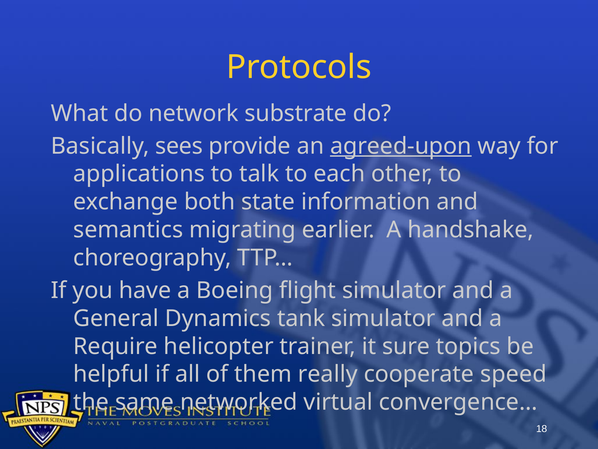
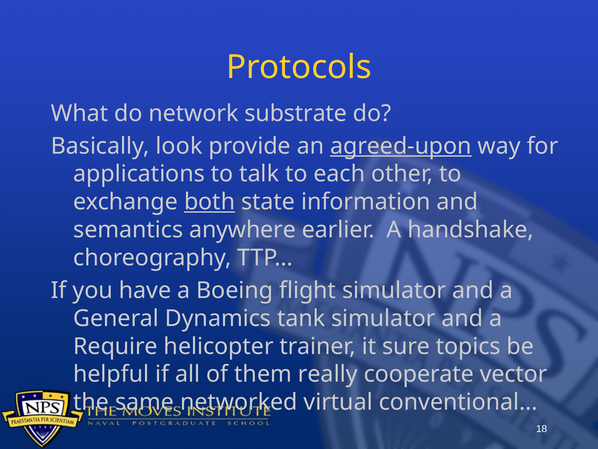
sees: sees -> look (179, 146)
both underline: none -> present (210, 202)
migrating: migrating -> anywhere (242, 230)
speed: speed -> vector (514, 374)
convergence…: convergence… -> conventional… (458, 402)
